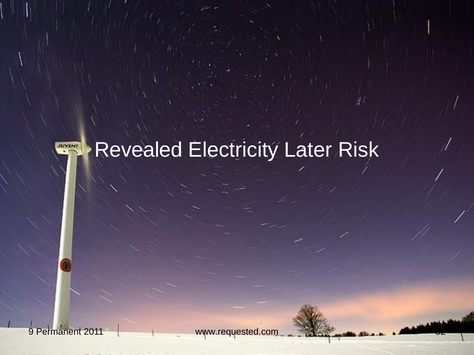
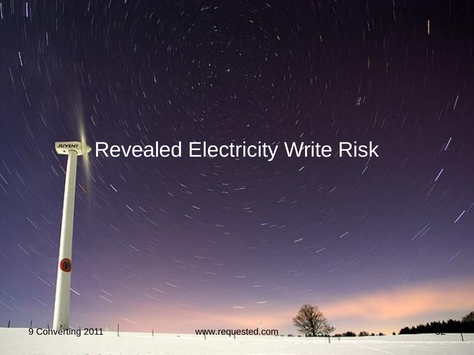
Later: Later -> Write (308, 150)
Permanent: Permanent -> Converting (59, 332)
